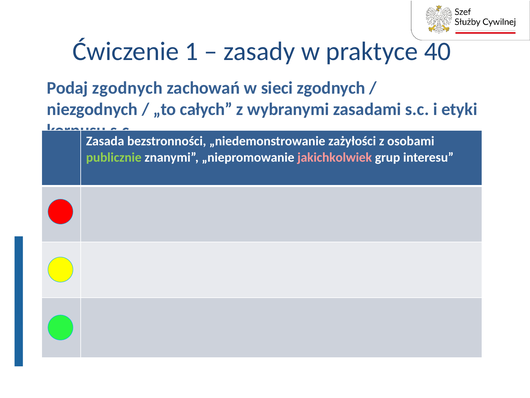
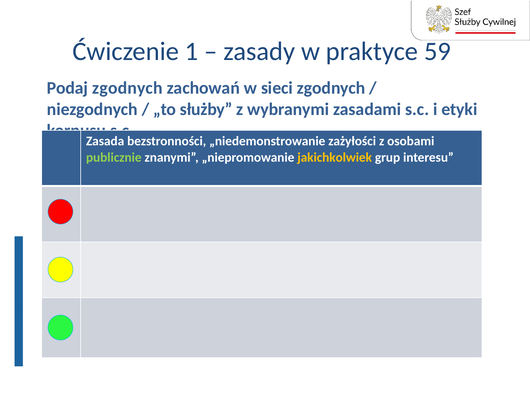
40: 40 -> 59 (437, 51)
całych: całych -> służby (206, 109)
jakichkolwiek colour: pink -> yellow (335, 157)
